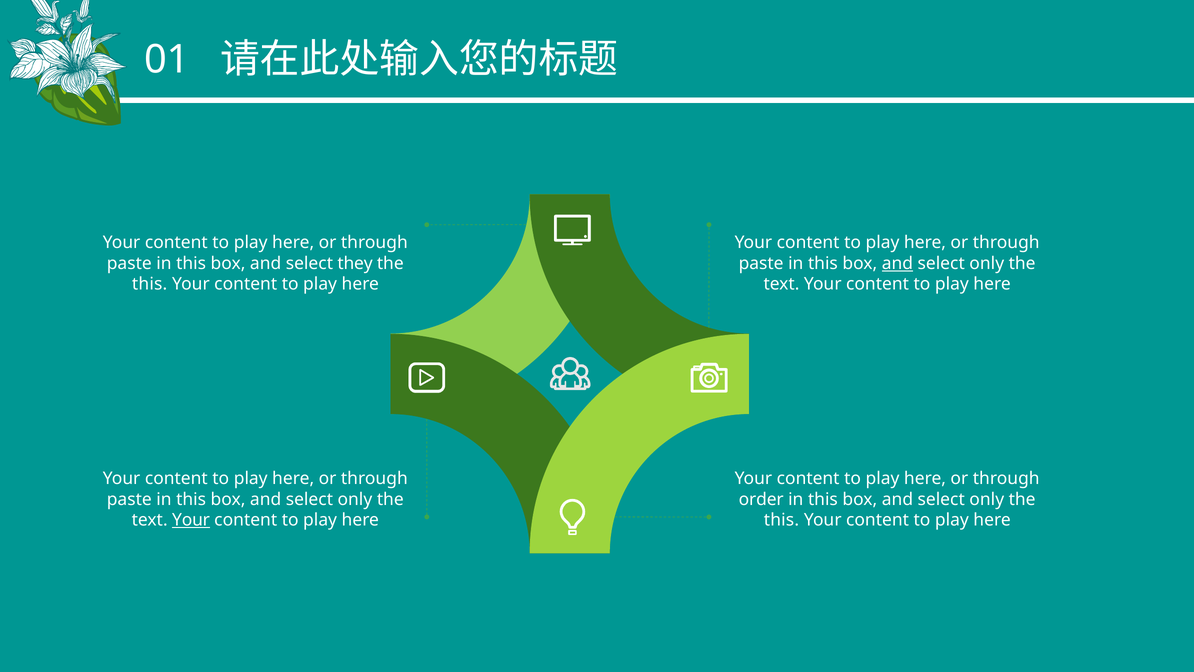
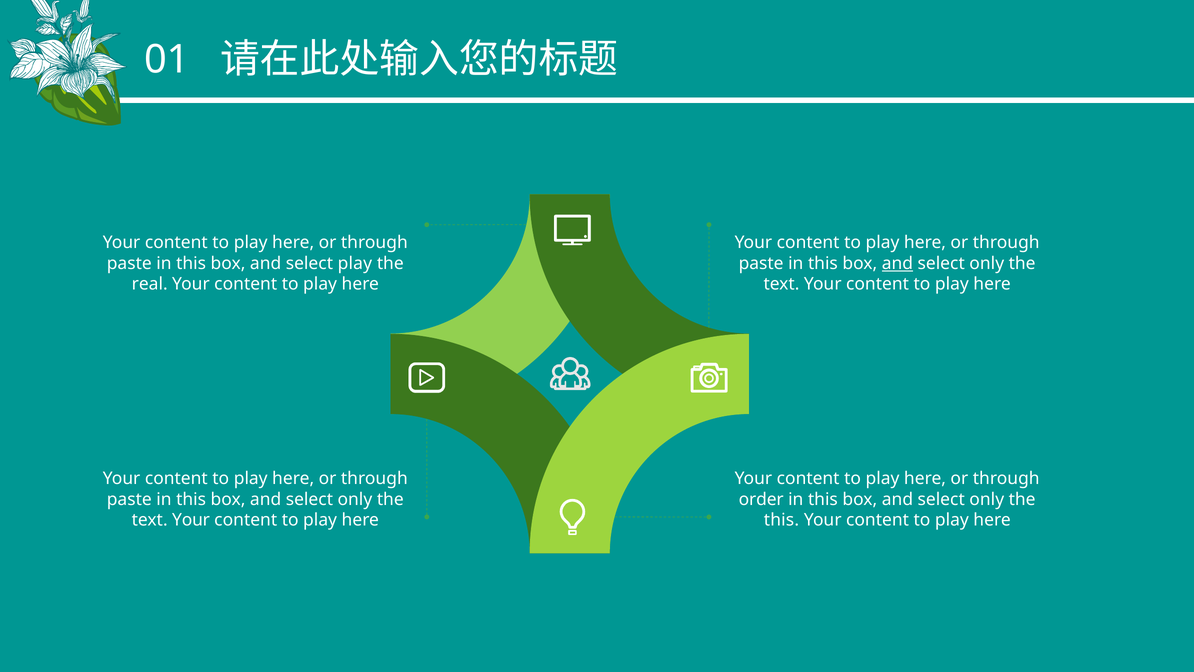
select they: they -> play (355, 263)
this: this -> real (150, 284)
Your underline: present -> none (191, 520)
